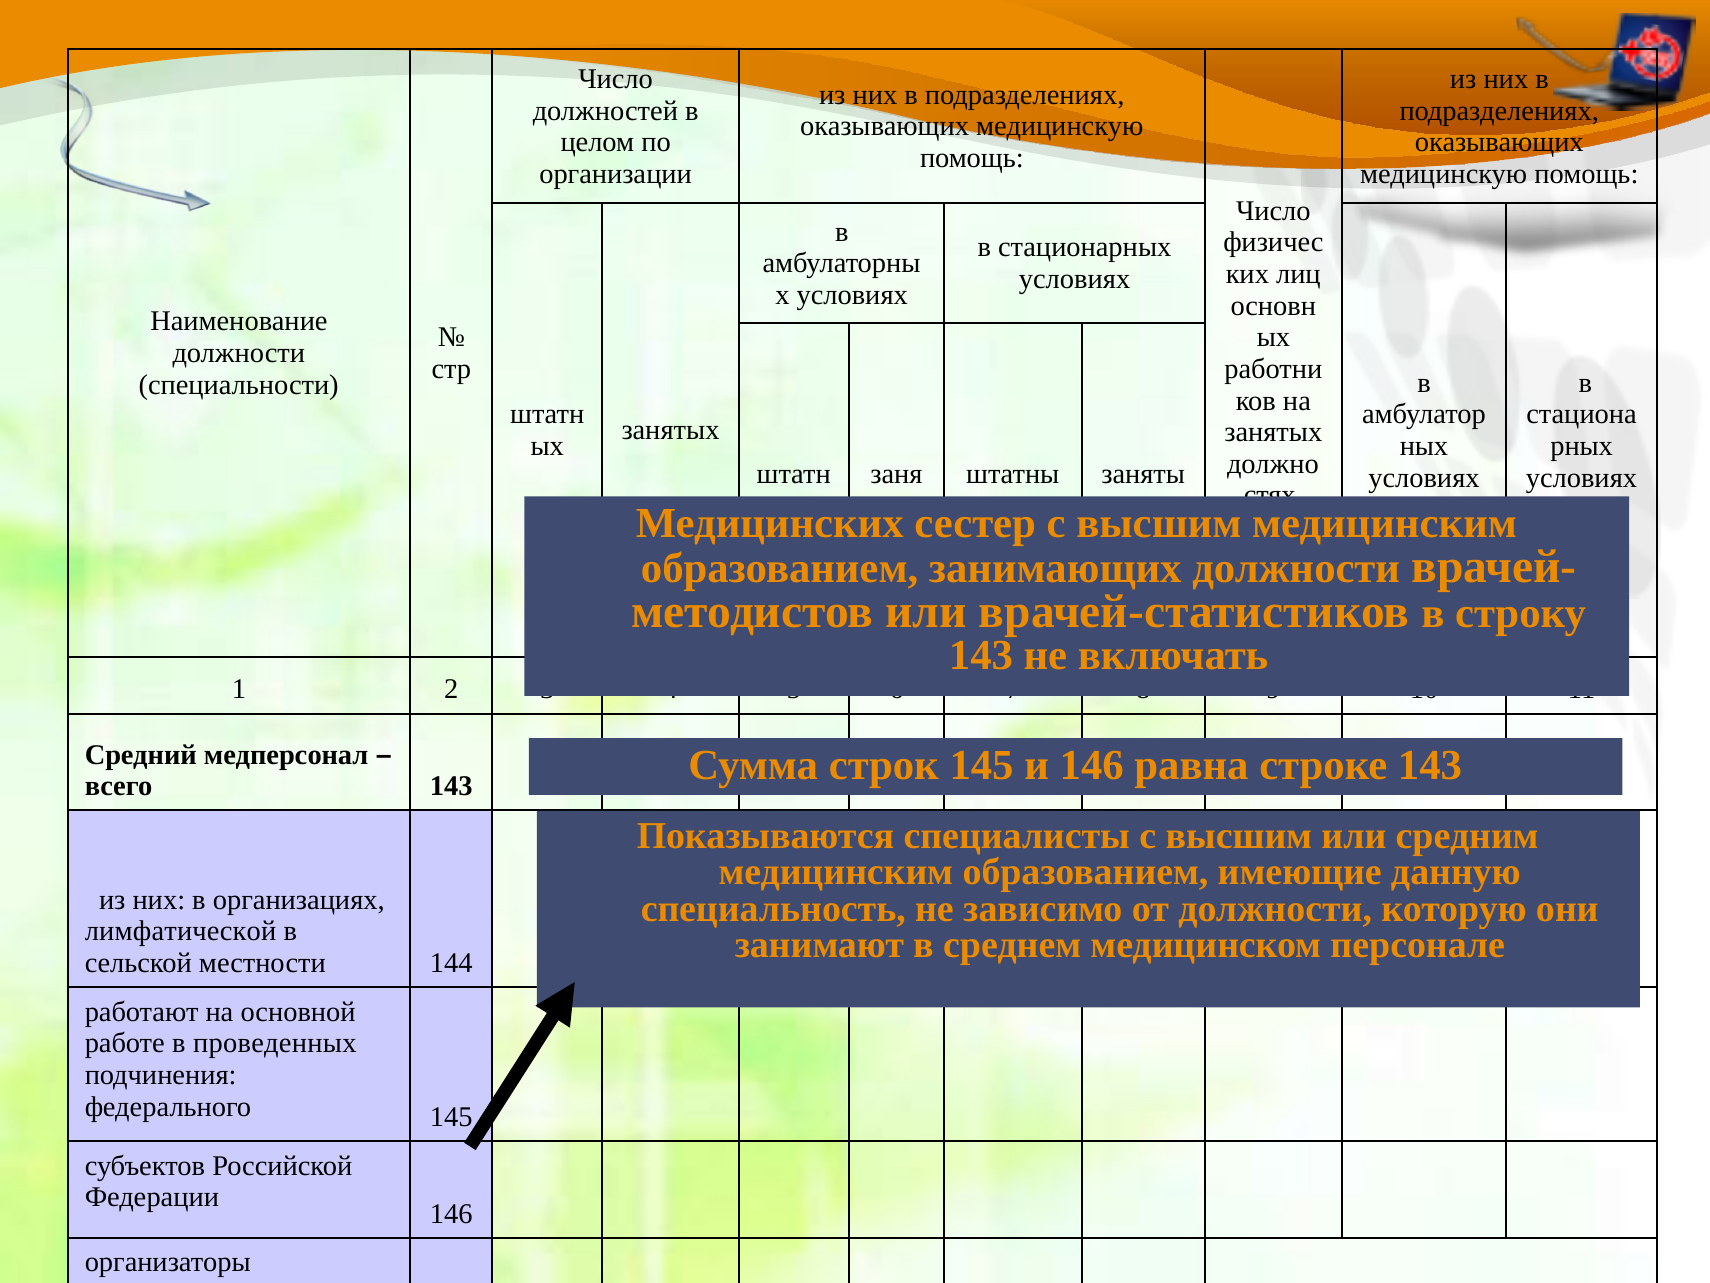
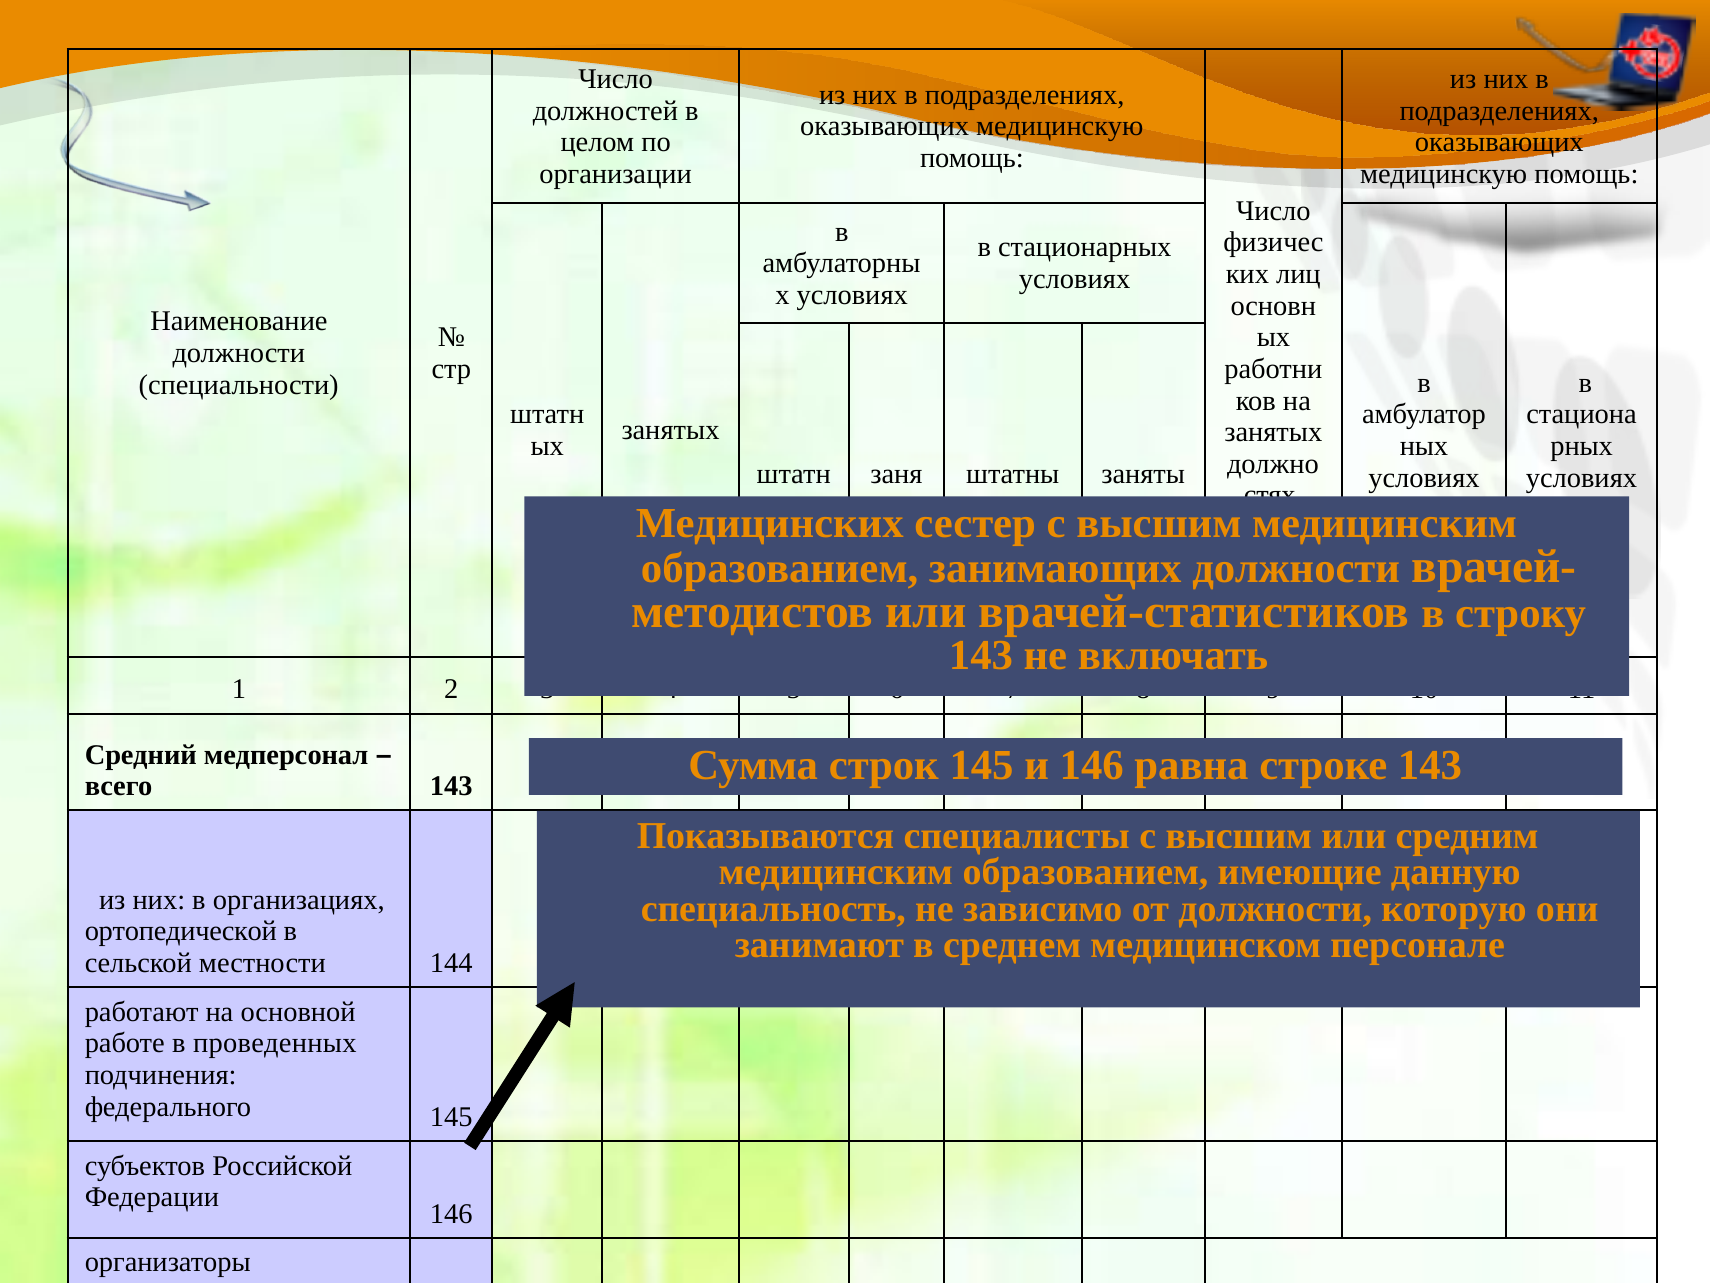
лимфатической: лимфатической -> ортопедической (181, 931)
